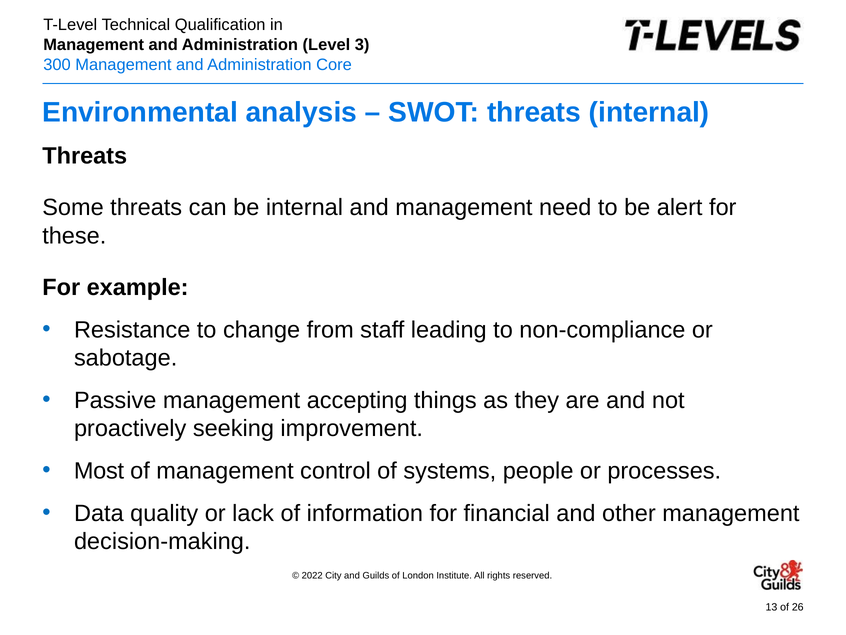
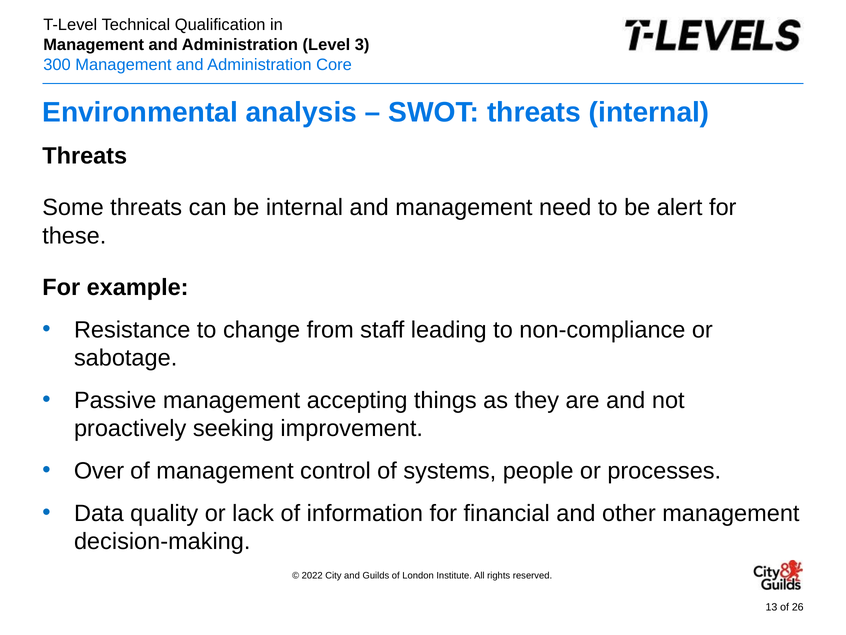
Most: Most -> Over (99, 471)
